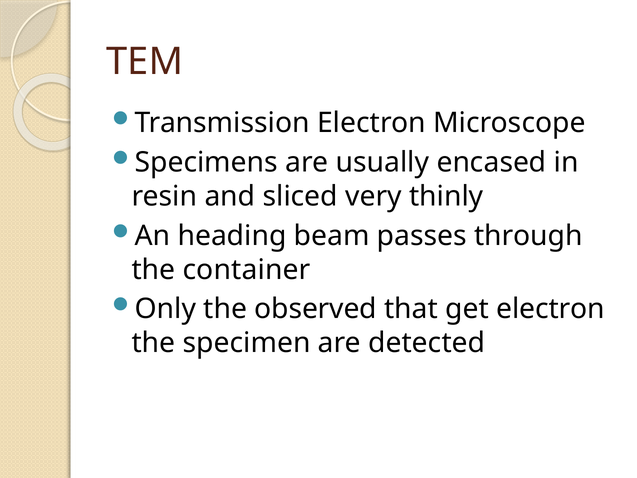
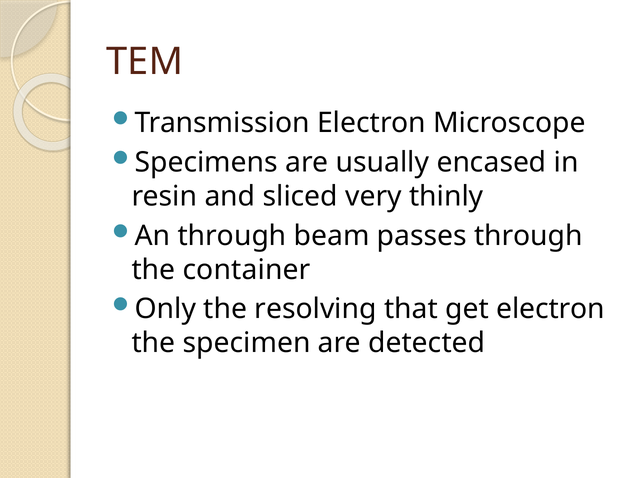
An heading: heading -> through (232, 236)
observed: observed -> resolving (316, 309)
